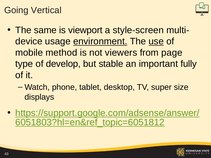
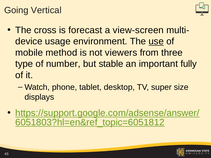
same: same -> cross (45, 30)
viewport: viewport -> forecast (85, 30)
style-screen: style-screen -> view-screen (138, 30)
environment underline: present -> none (100, 41)
page: page -> three (172, 53)
develop: develop -> number (63, 64)
